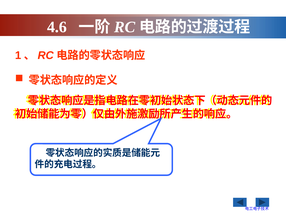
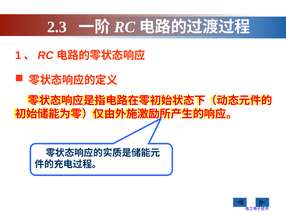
4.6: 4.6 -> 2.3 (57, 27)
